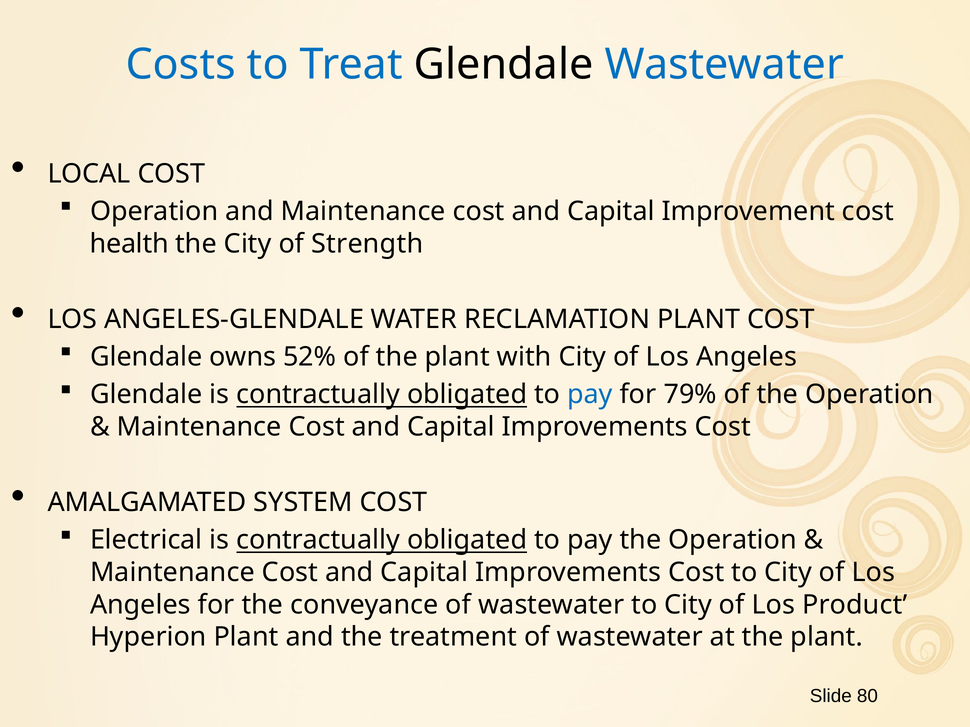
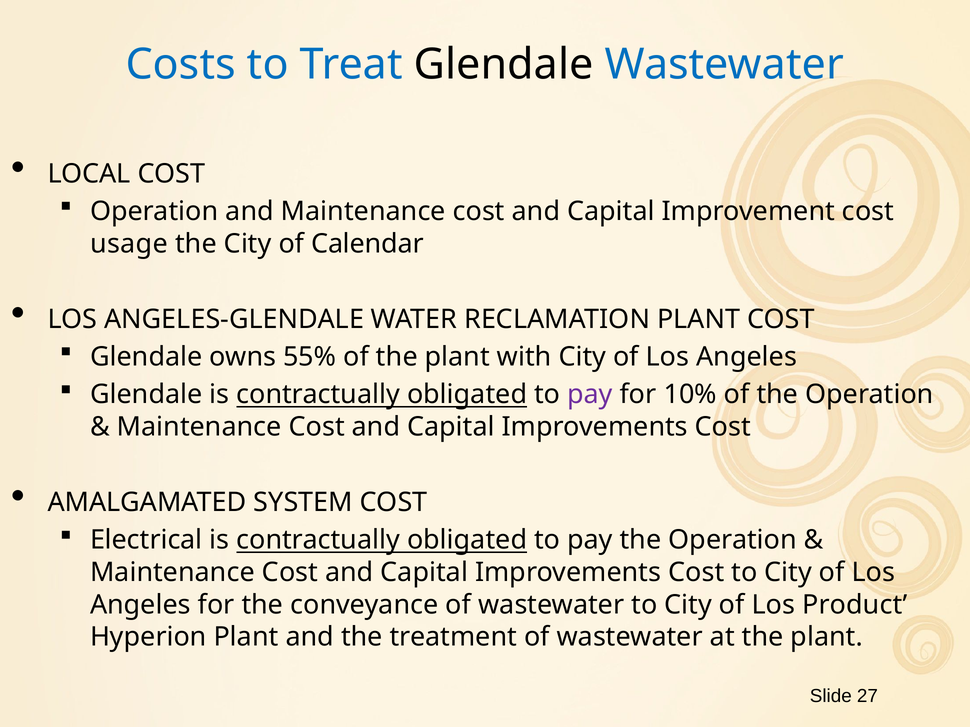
health: health -> usage (129, 244)
Strength: Strength -> Calendar (367, 244)
52%: 52% -> 55% (310, 357)
pay colour: blue -> purple (590, 395)
79%: 79% -> 10% (690, 395)
80: 80 -> 27 (867, 696)
